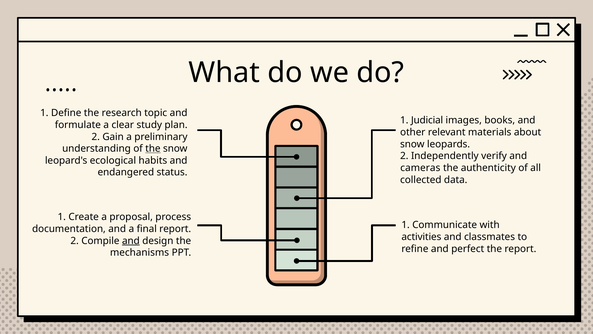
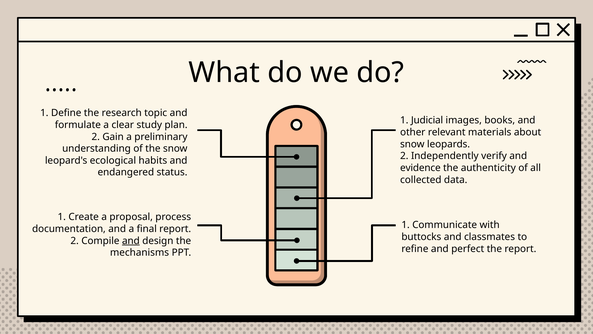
the underline: present -> none (153, 148)
cameras: cameras -> evidence (420, 168)
activities: activities -> buttocks (421, 237)
